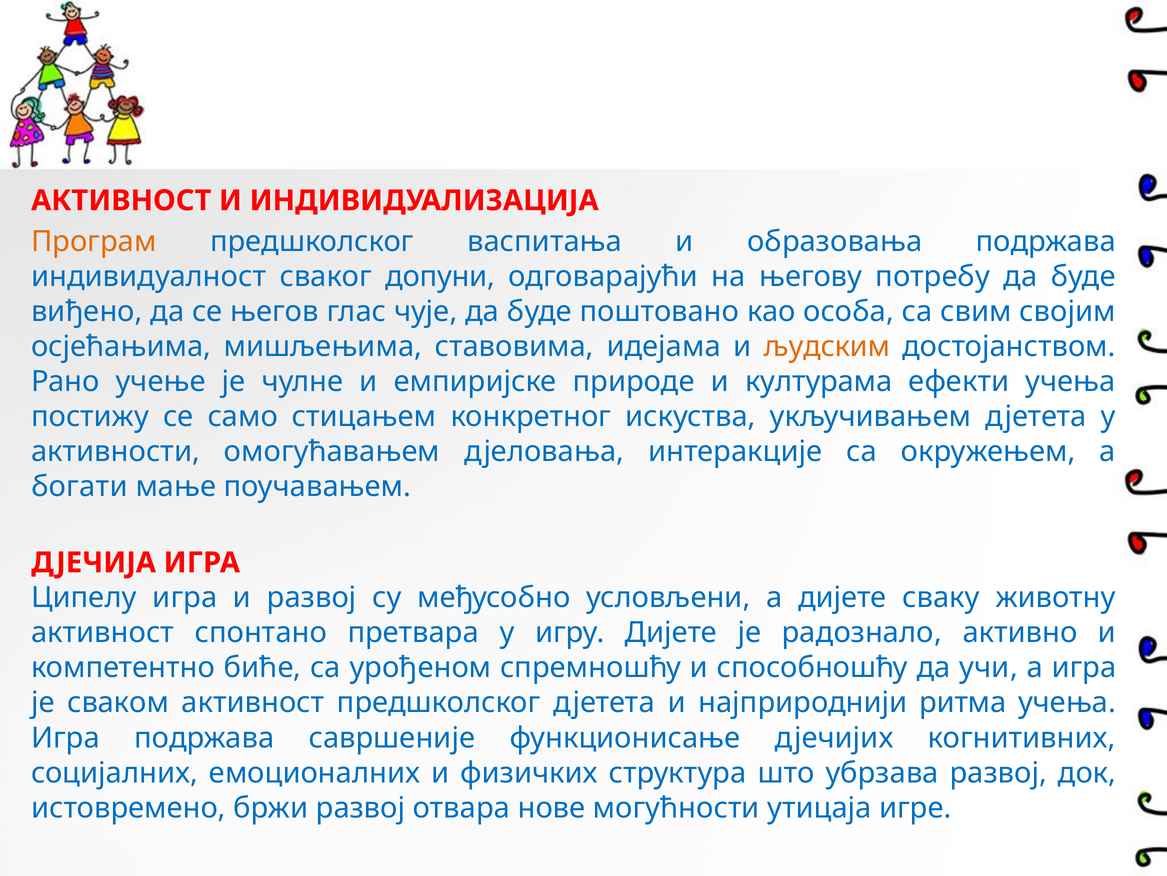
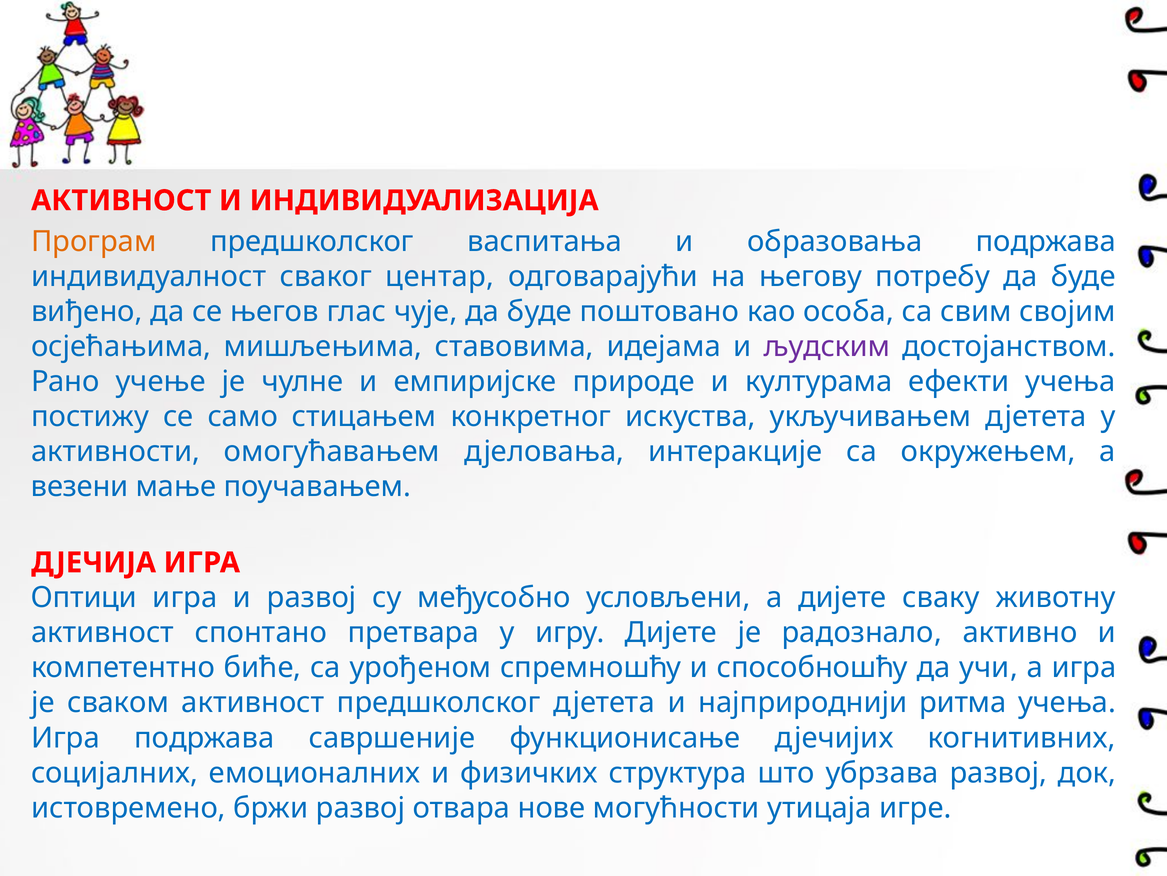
допуни: допуни -> центар (440, 276)
људским colour: orange -> purple (827, 346)
богати: богати -> везени (80, 486)
Ципелу: Ципелу -> Оптици (84, 597)
